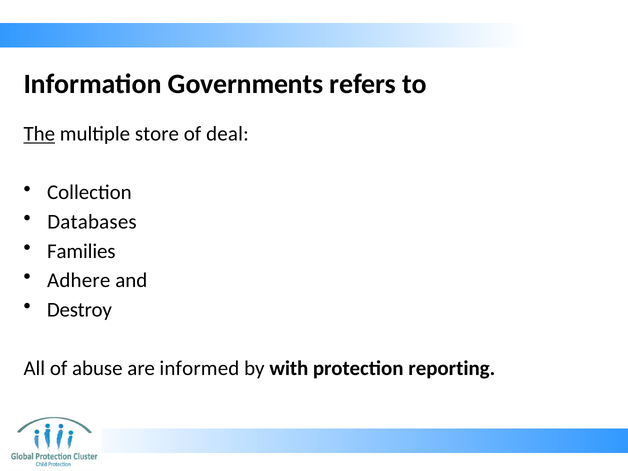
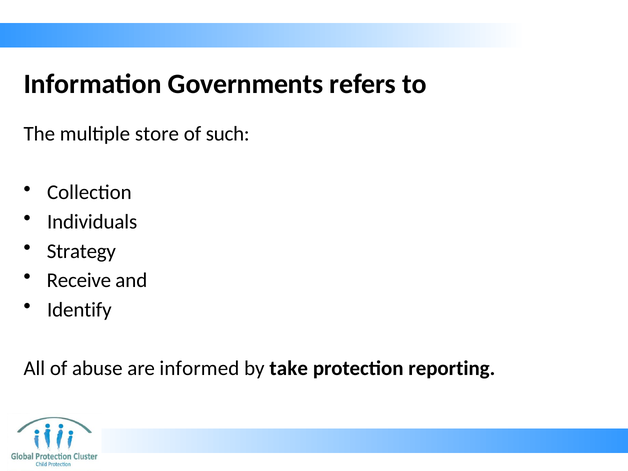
The underline: present -> none (39, 134)
deal: deal -> such (228, 134)
Databases: Databases -> Individuals (92, 222)
Families: Families -> Strategy (81, 251)
Adhere: Adhere -> Receive (79, 280)
Destroy: Destroy -> Identify (79, 310)
with: with -> take (289, 368)
